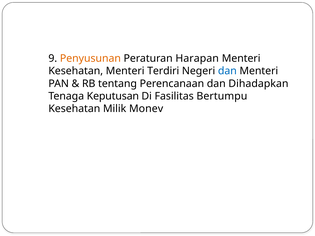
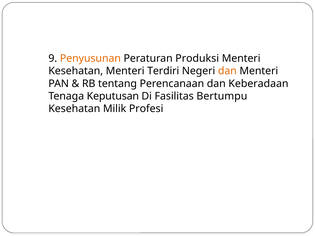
Harapan: Harapan -> Produksi (197, 58)
dan colour: blue -> orange (227, 71)
Dihadapkan: Dihadapkan -> Keberadaan (258, 84)
Monev: Monev -> Profesi (146, 109)
